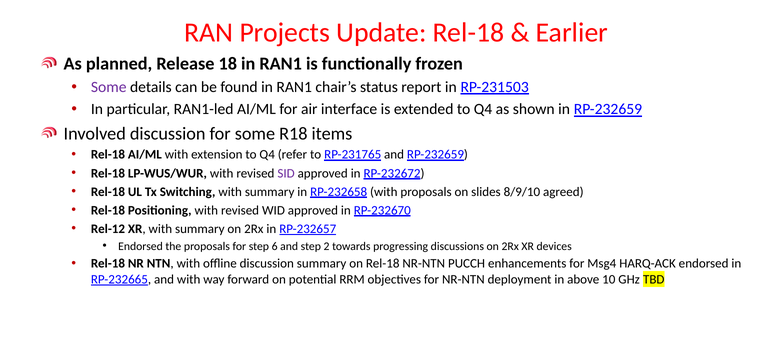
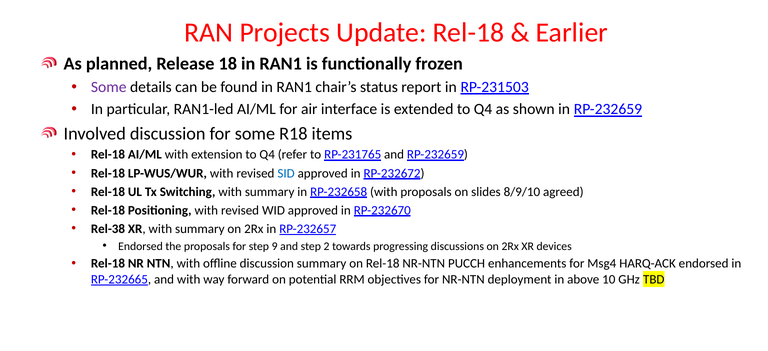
SID colour: purple -> blue (286, 173)
Rel-12: Rel-12 -> Rel-38 (108, 229)
6: 6 -> 9 (275, 246)
